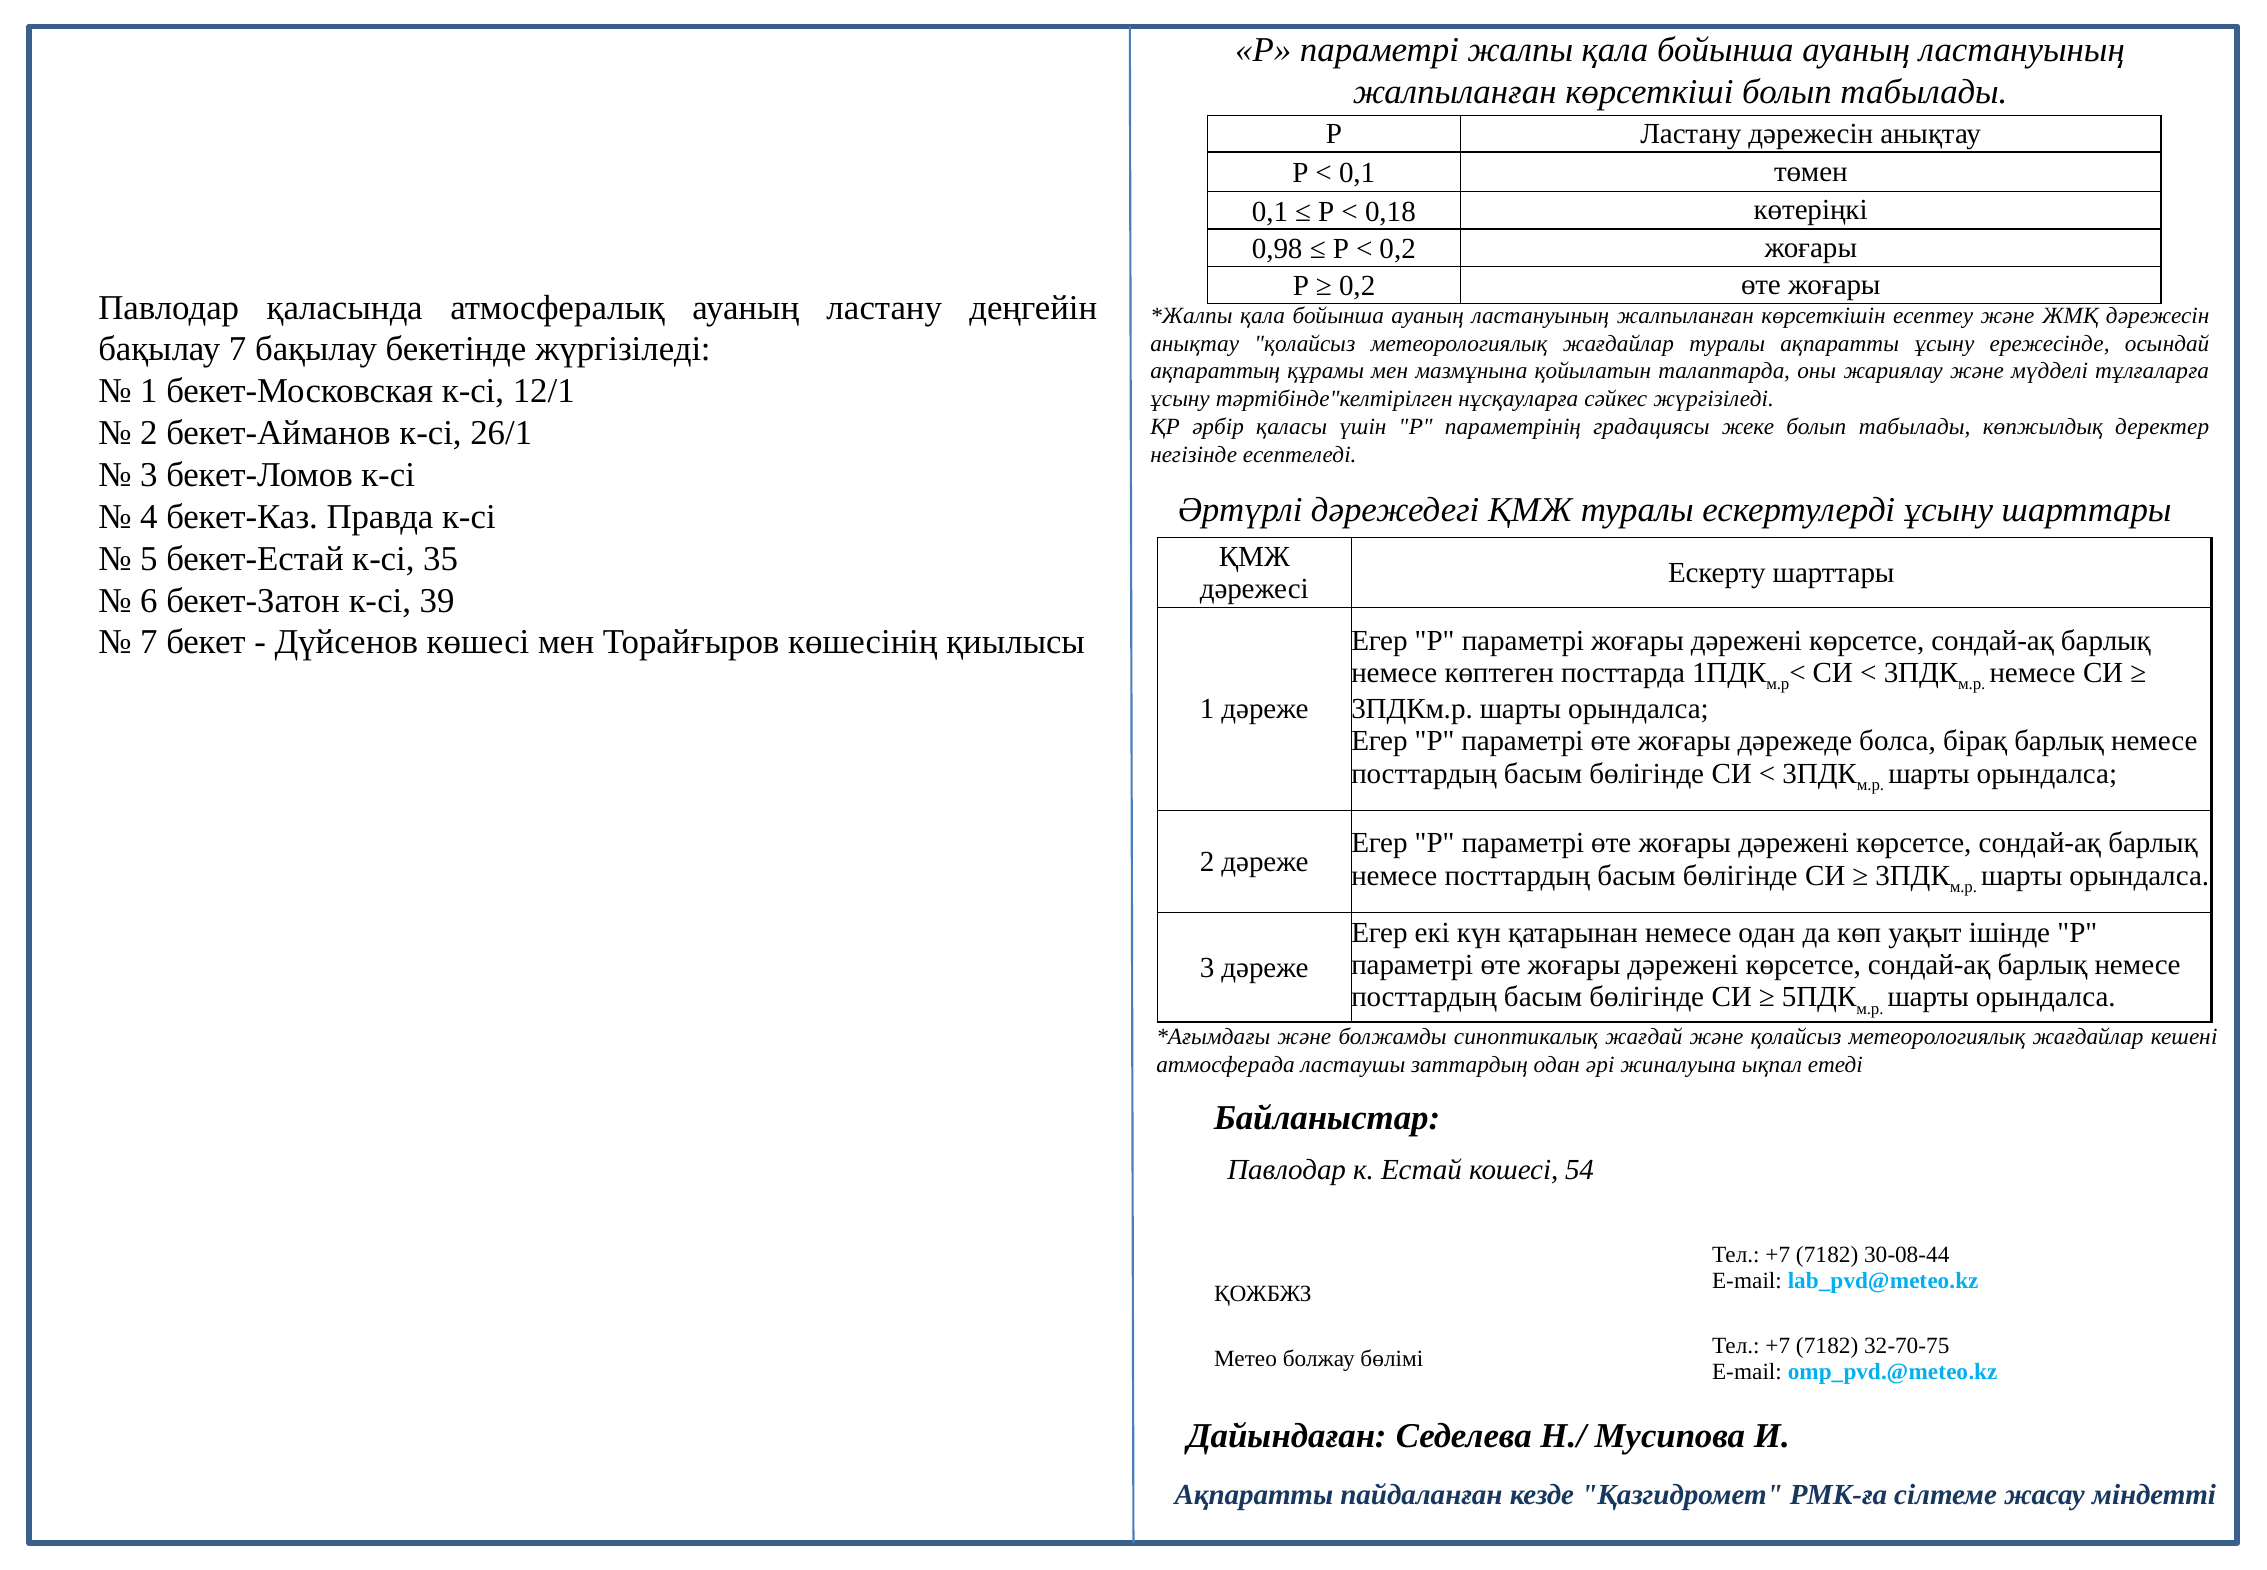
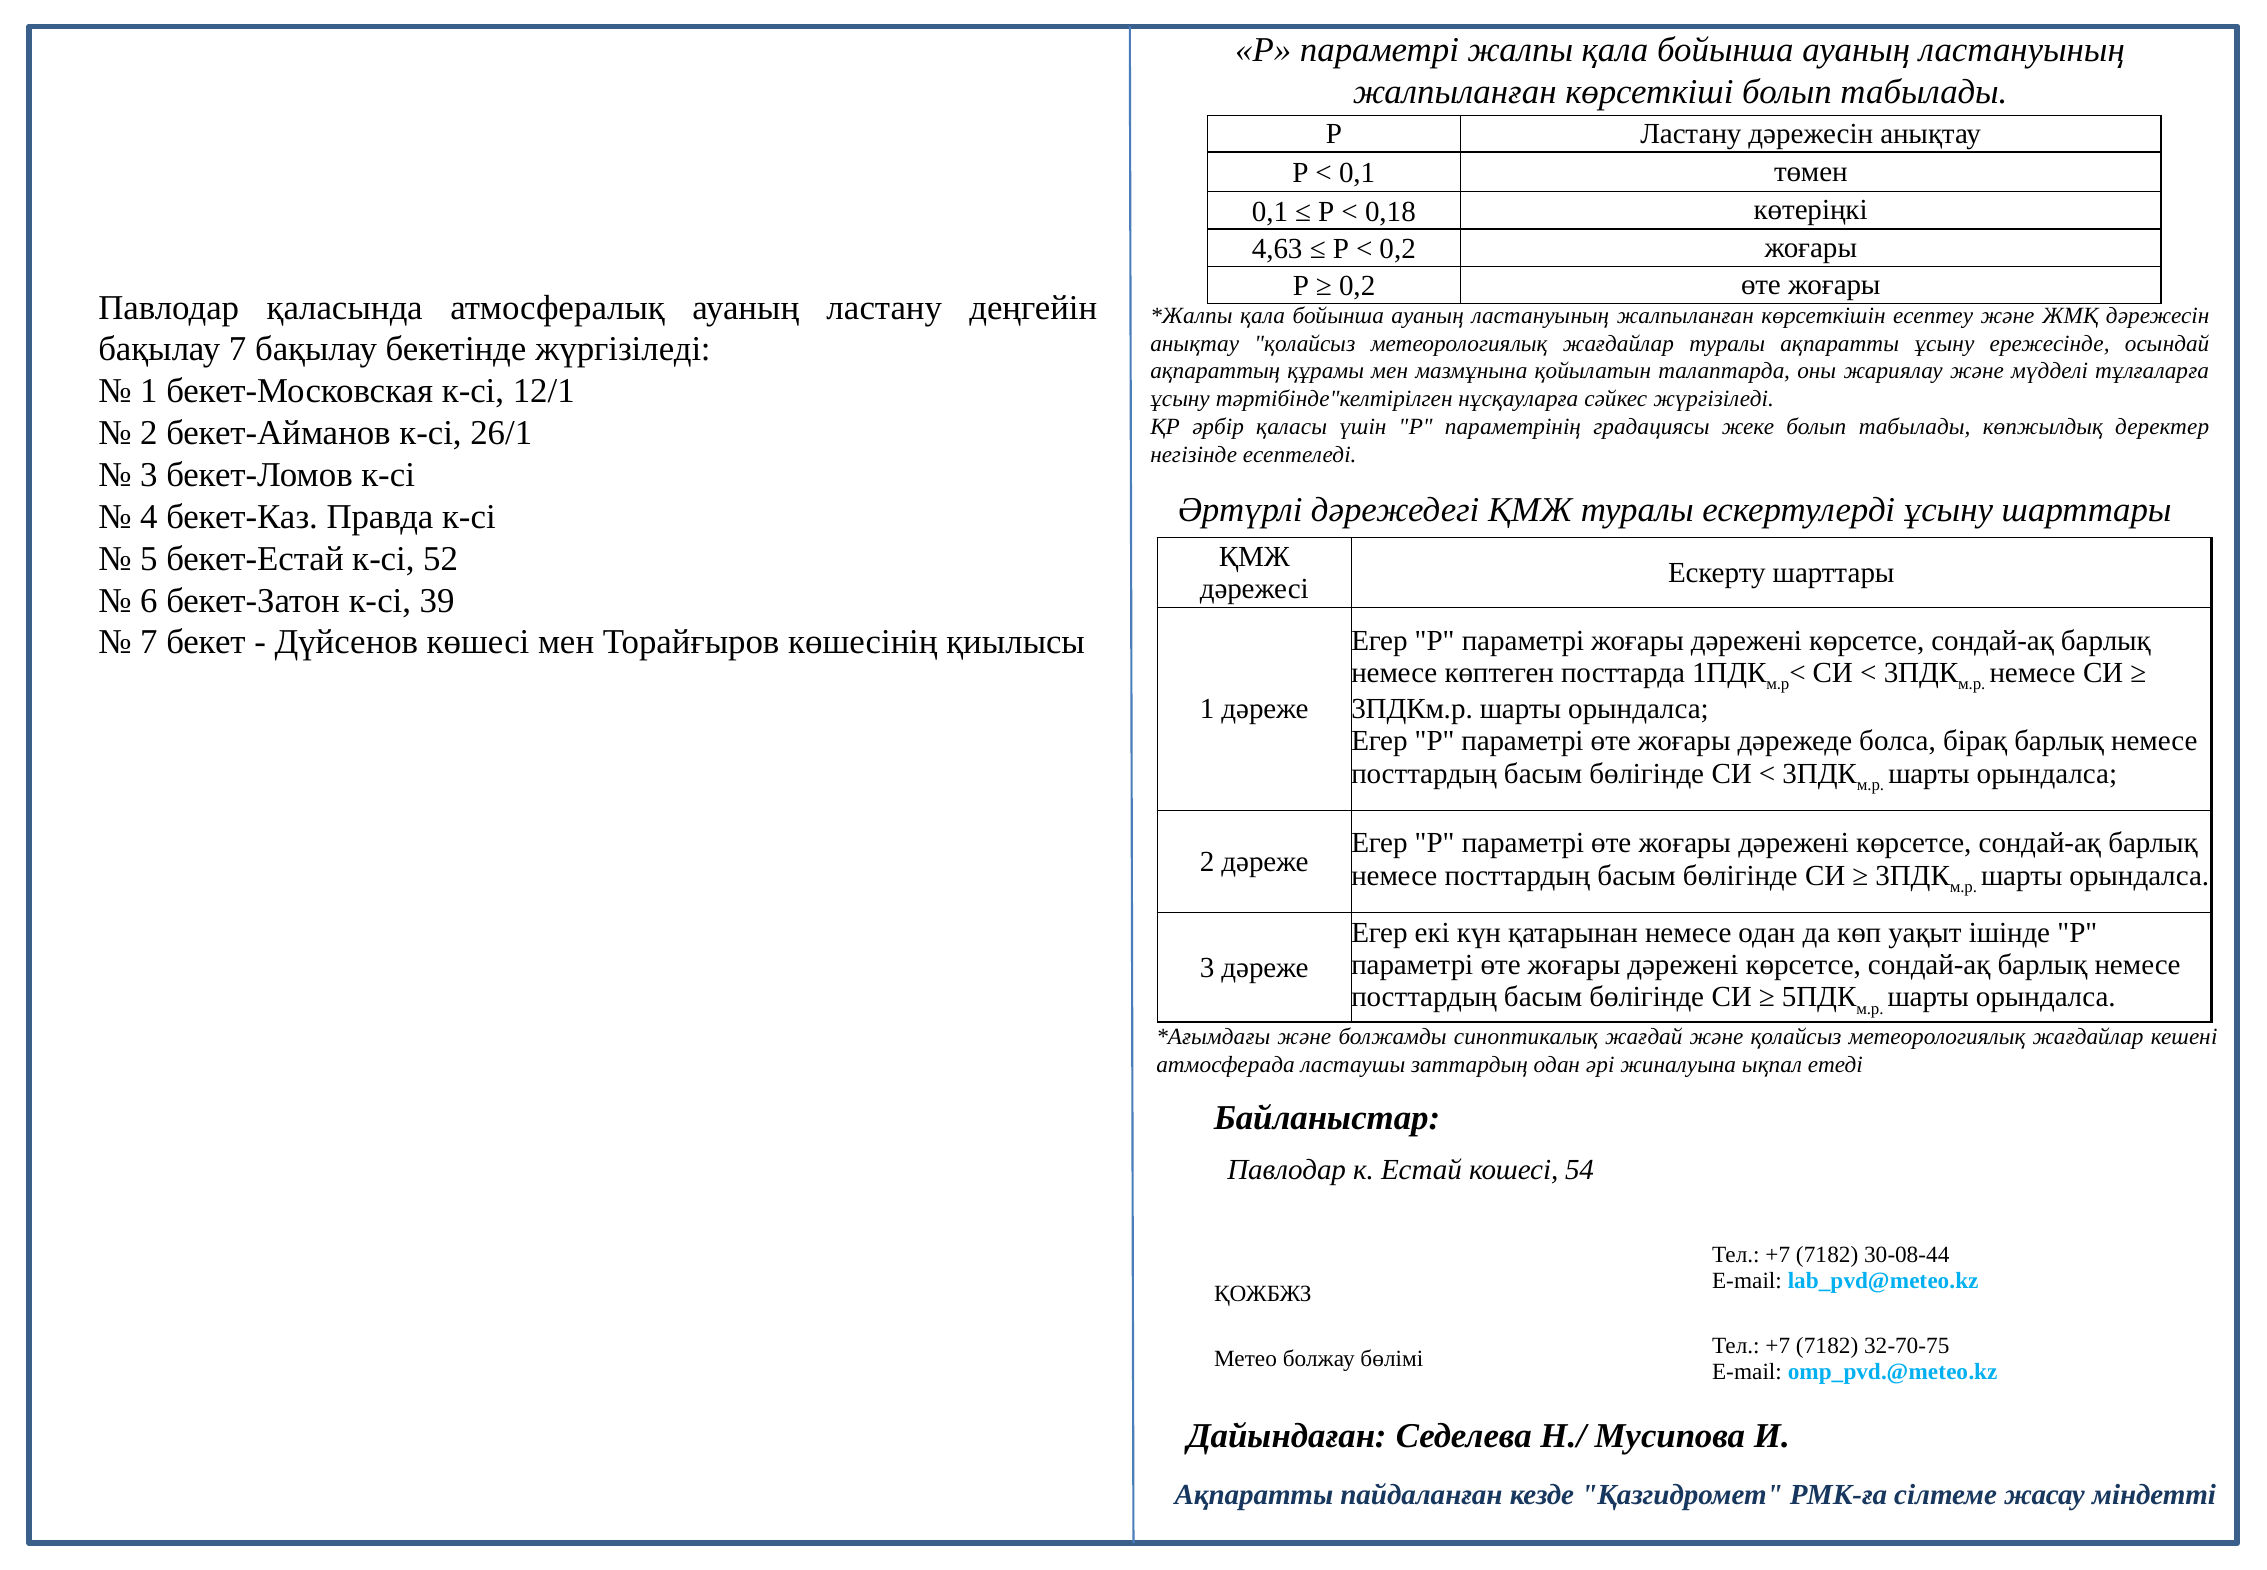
0,98: 0,98 -> 4,63 (1277, 249)
35: 35 -> 52 (441, 559)
